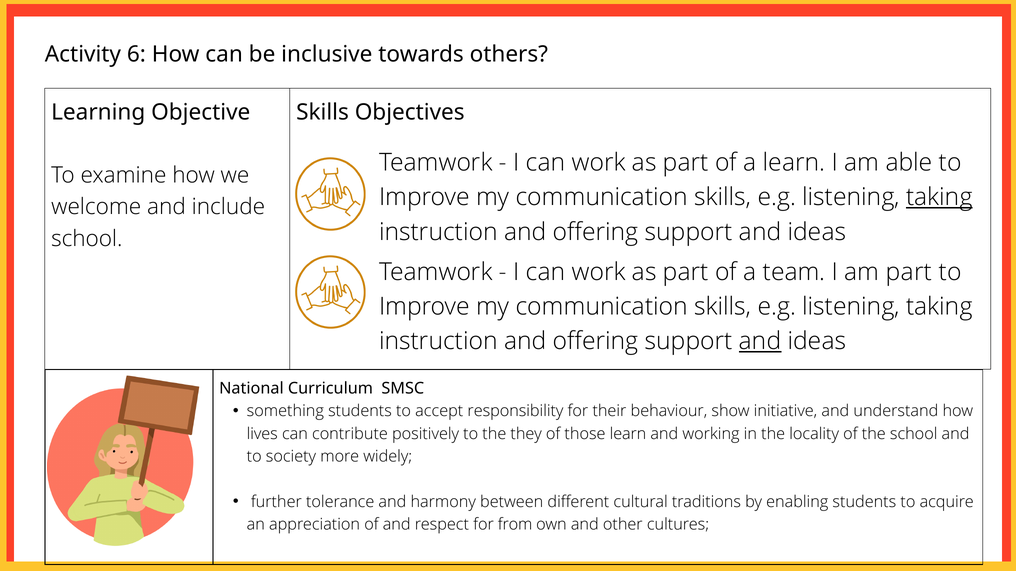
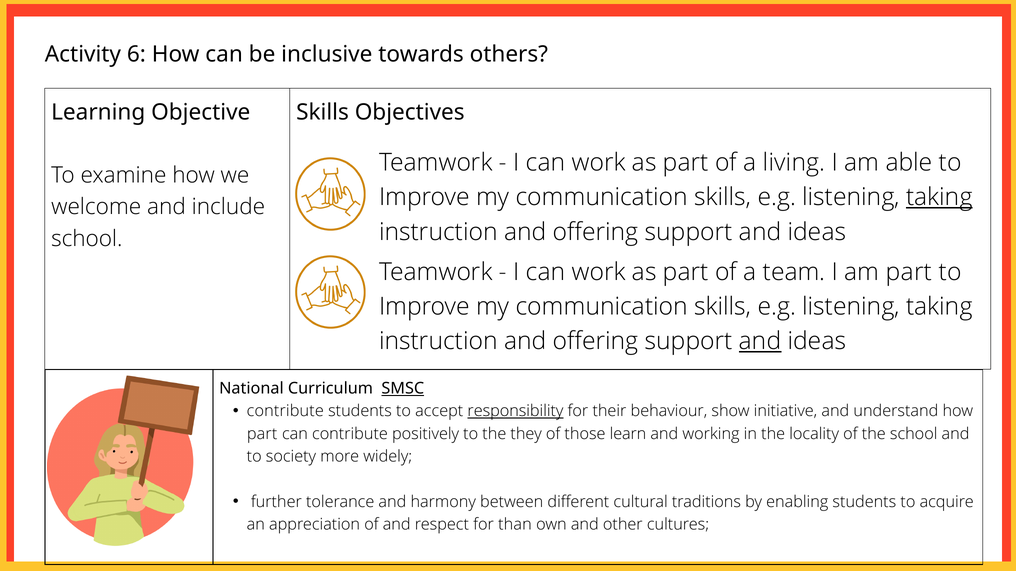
a learn: learn -> living (794, 163)
SMSC underline: none -> present (403, 389)
something: something -> contribute (285, 411)
responsibility underline: none -> present (515, 411)
lives: lives -> part (262, 434)
from: from -> than (515, 525)
